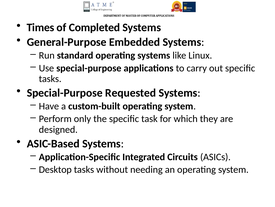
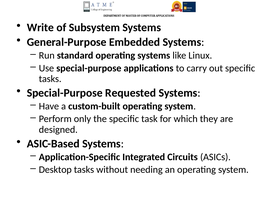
Times: Times -> Write (40, 27)
Completed: Completed -> Subsystem (94, 27)
